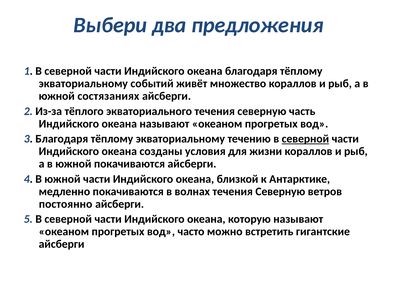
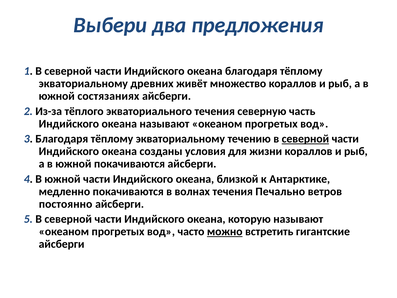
событий: событий -> древних (152, 84)
волнах течения Северную: Северную -> Печально (280, 191)
можно underline: none -> present (225, 231)
